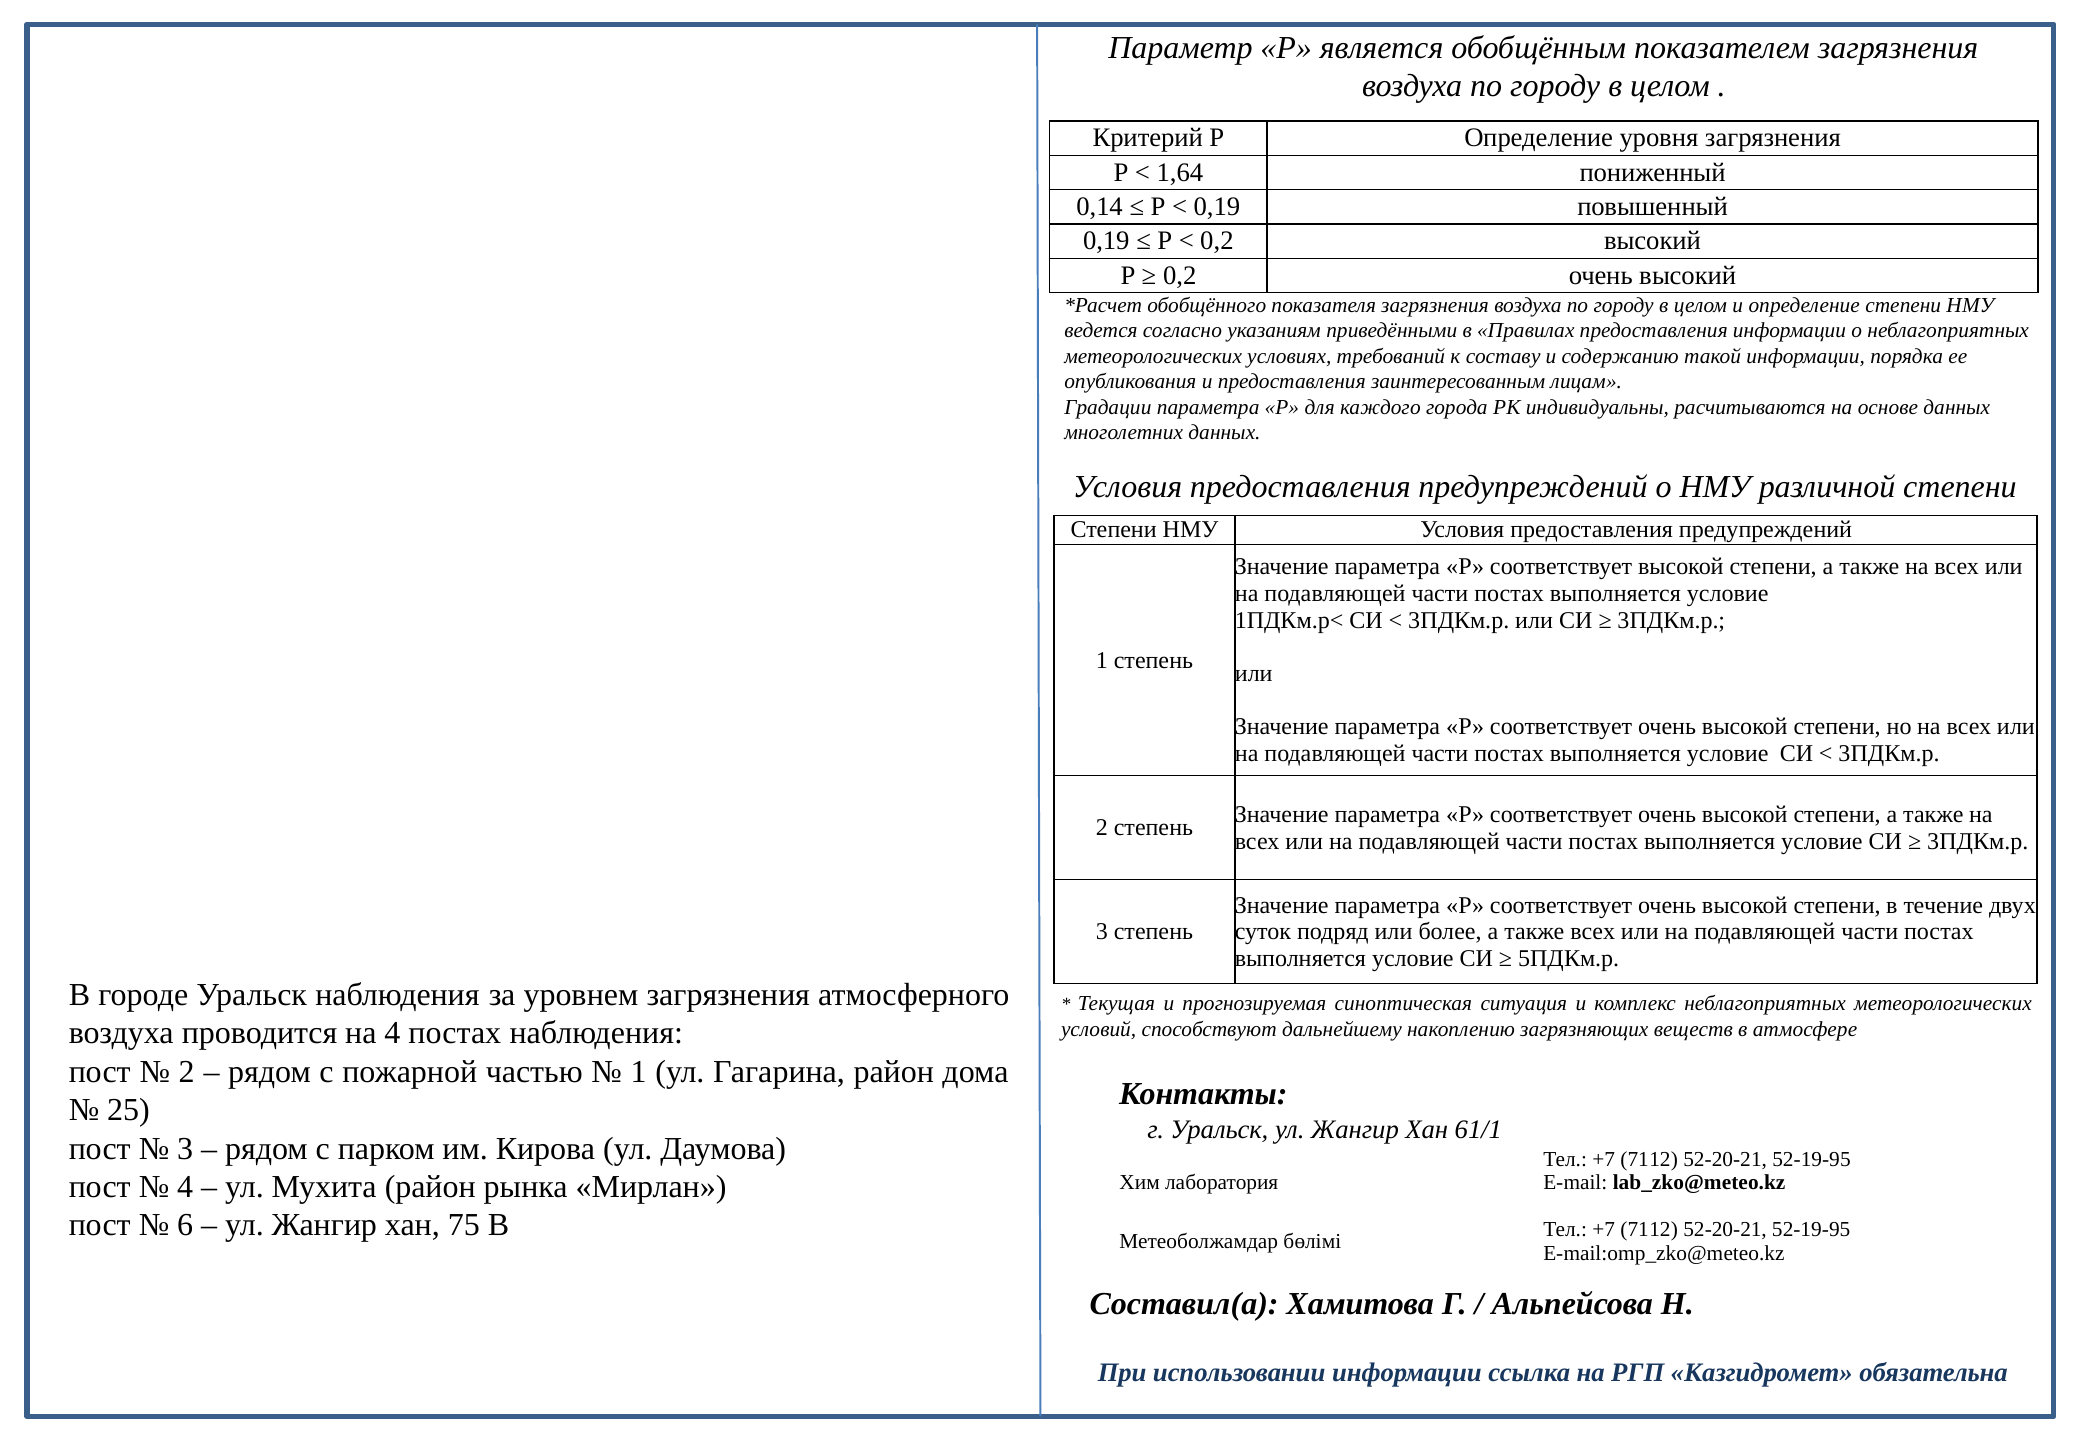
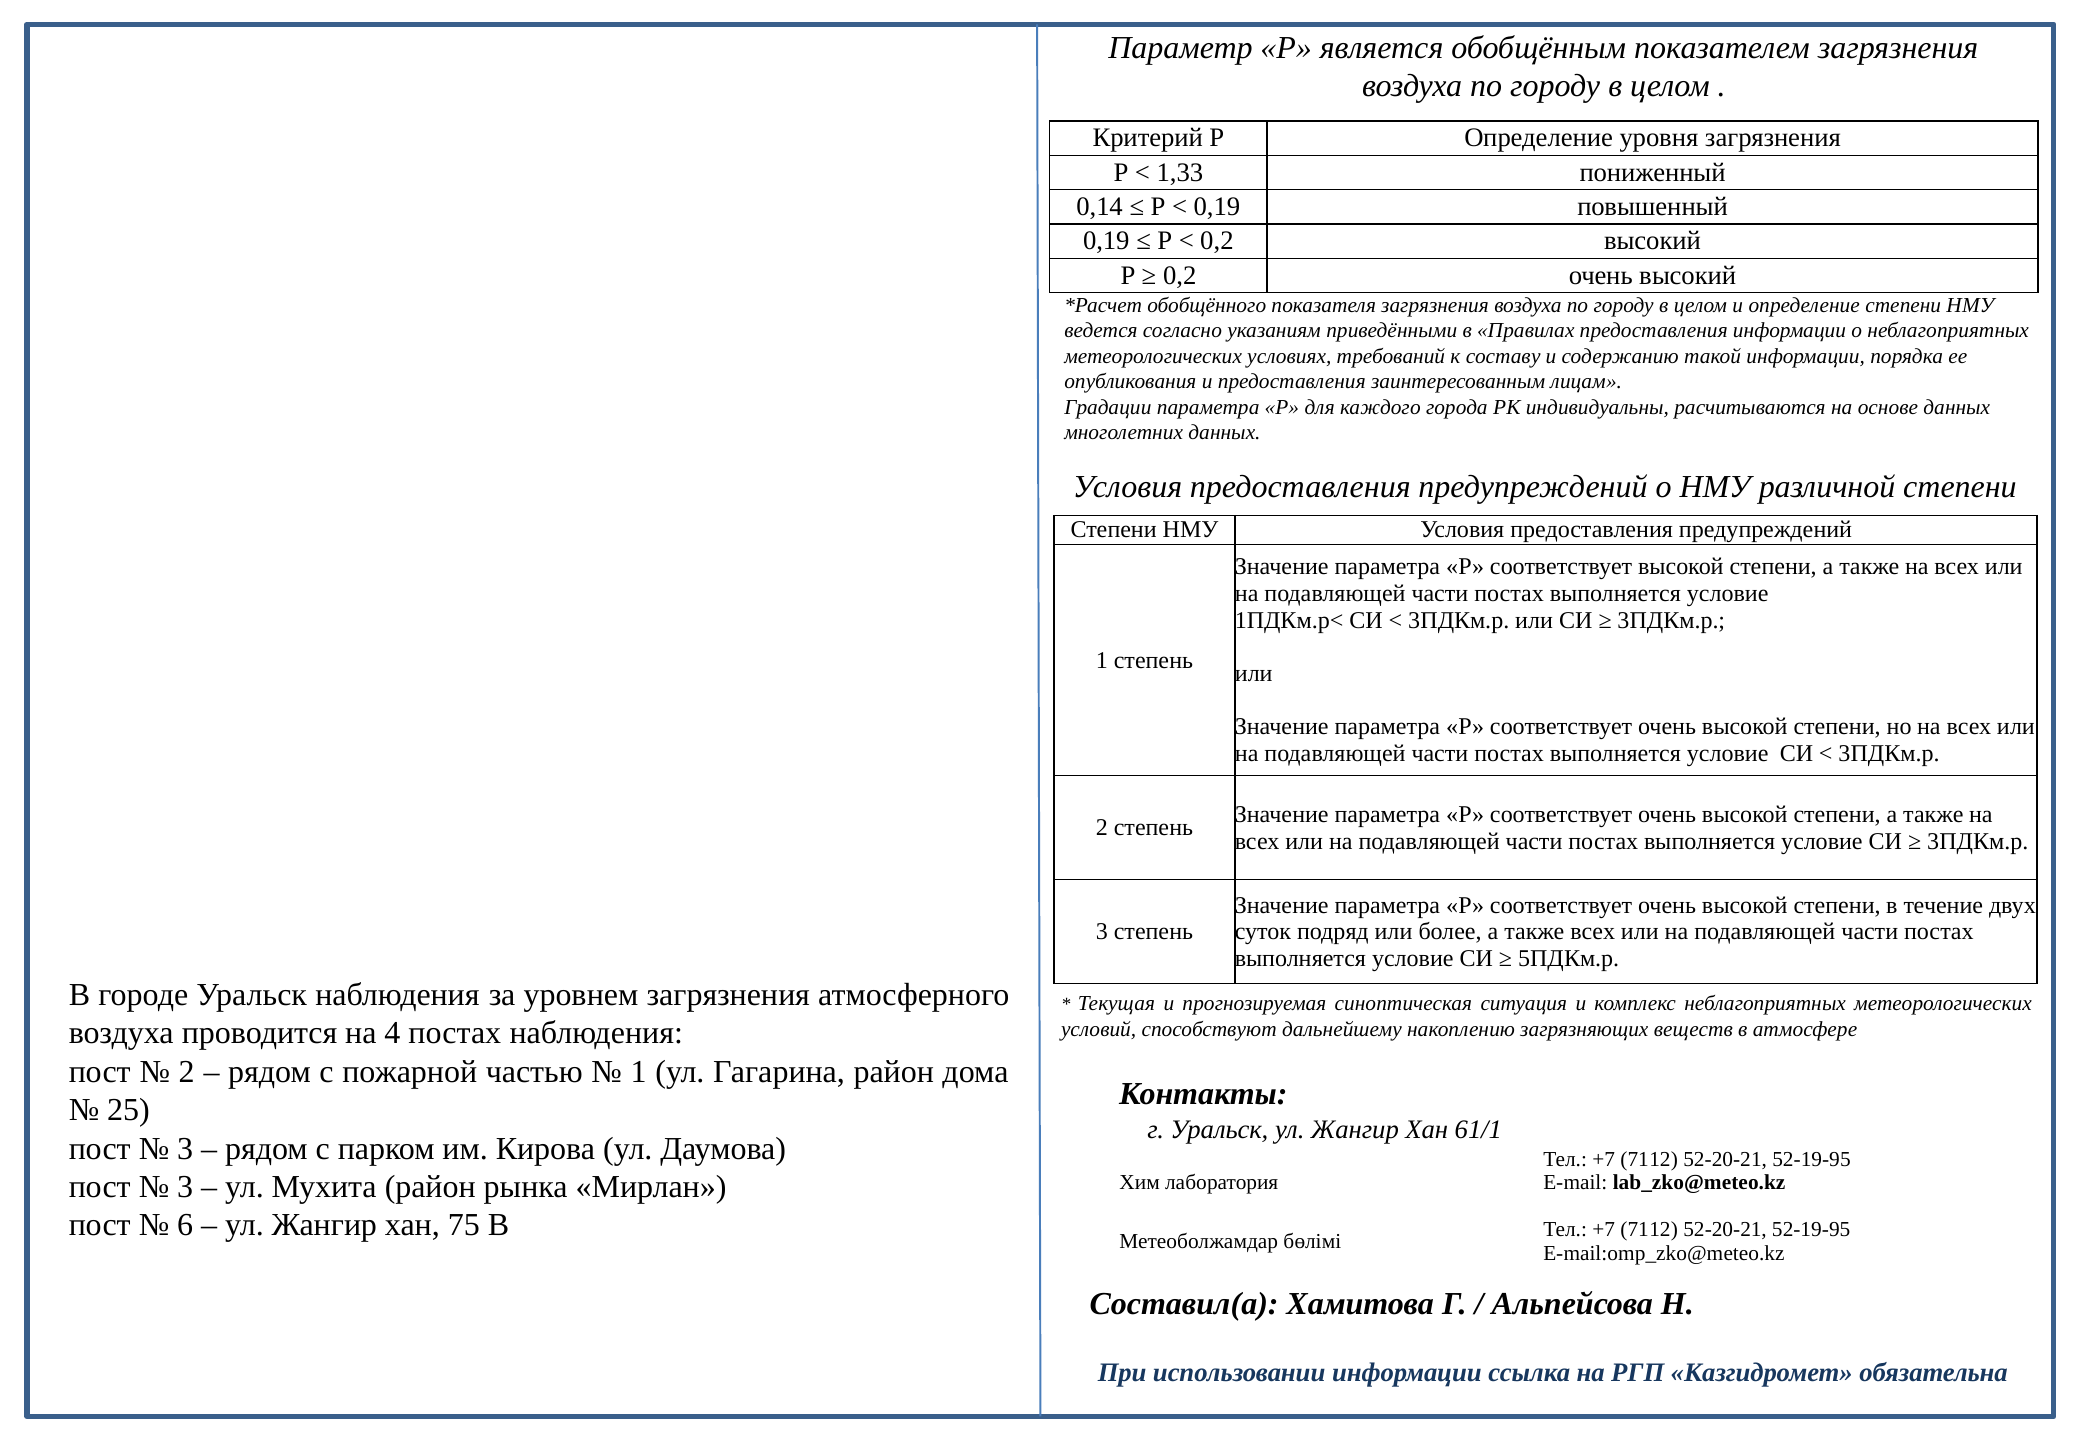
1,64: 1,64 -> 1,33 (1180, 172)
4: 4 -> 3 (185, 1187)
